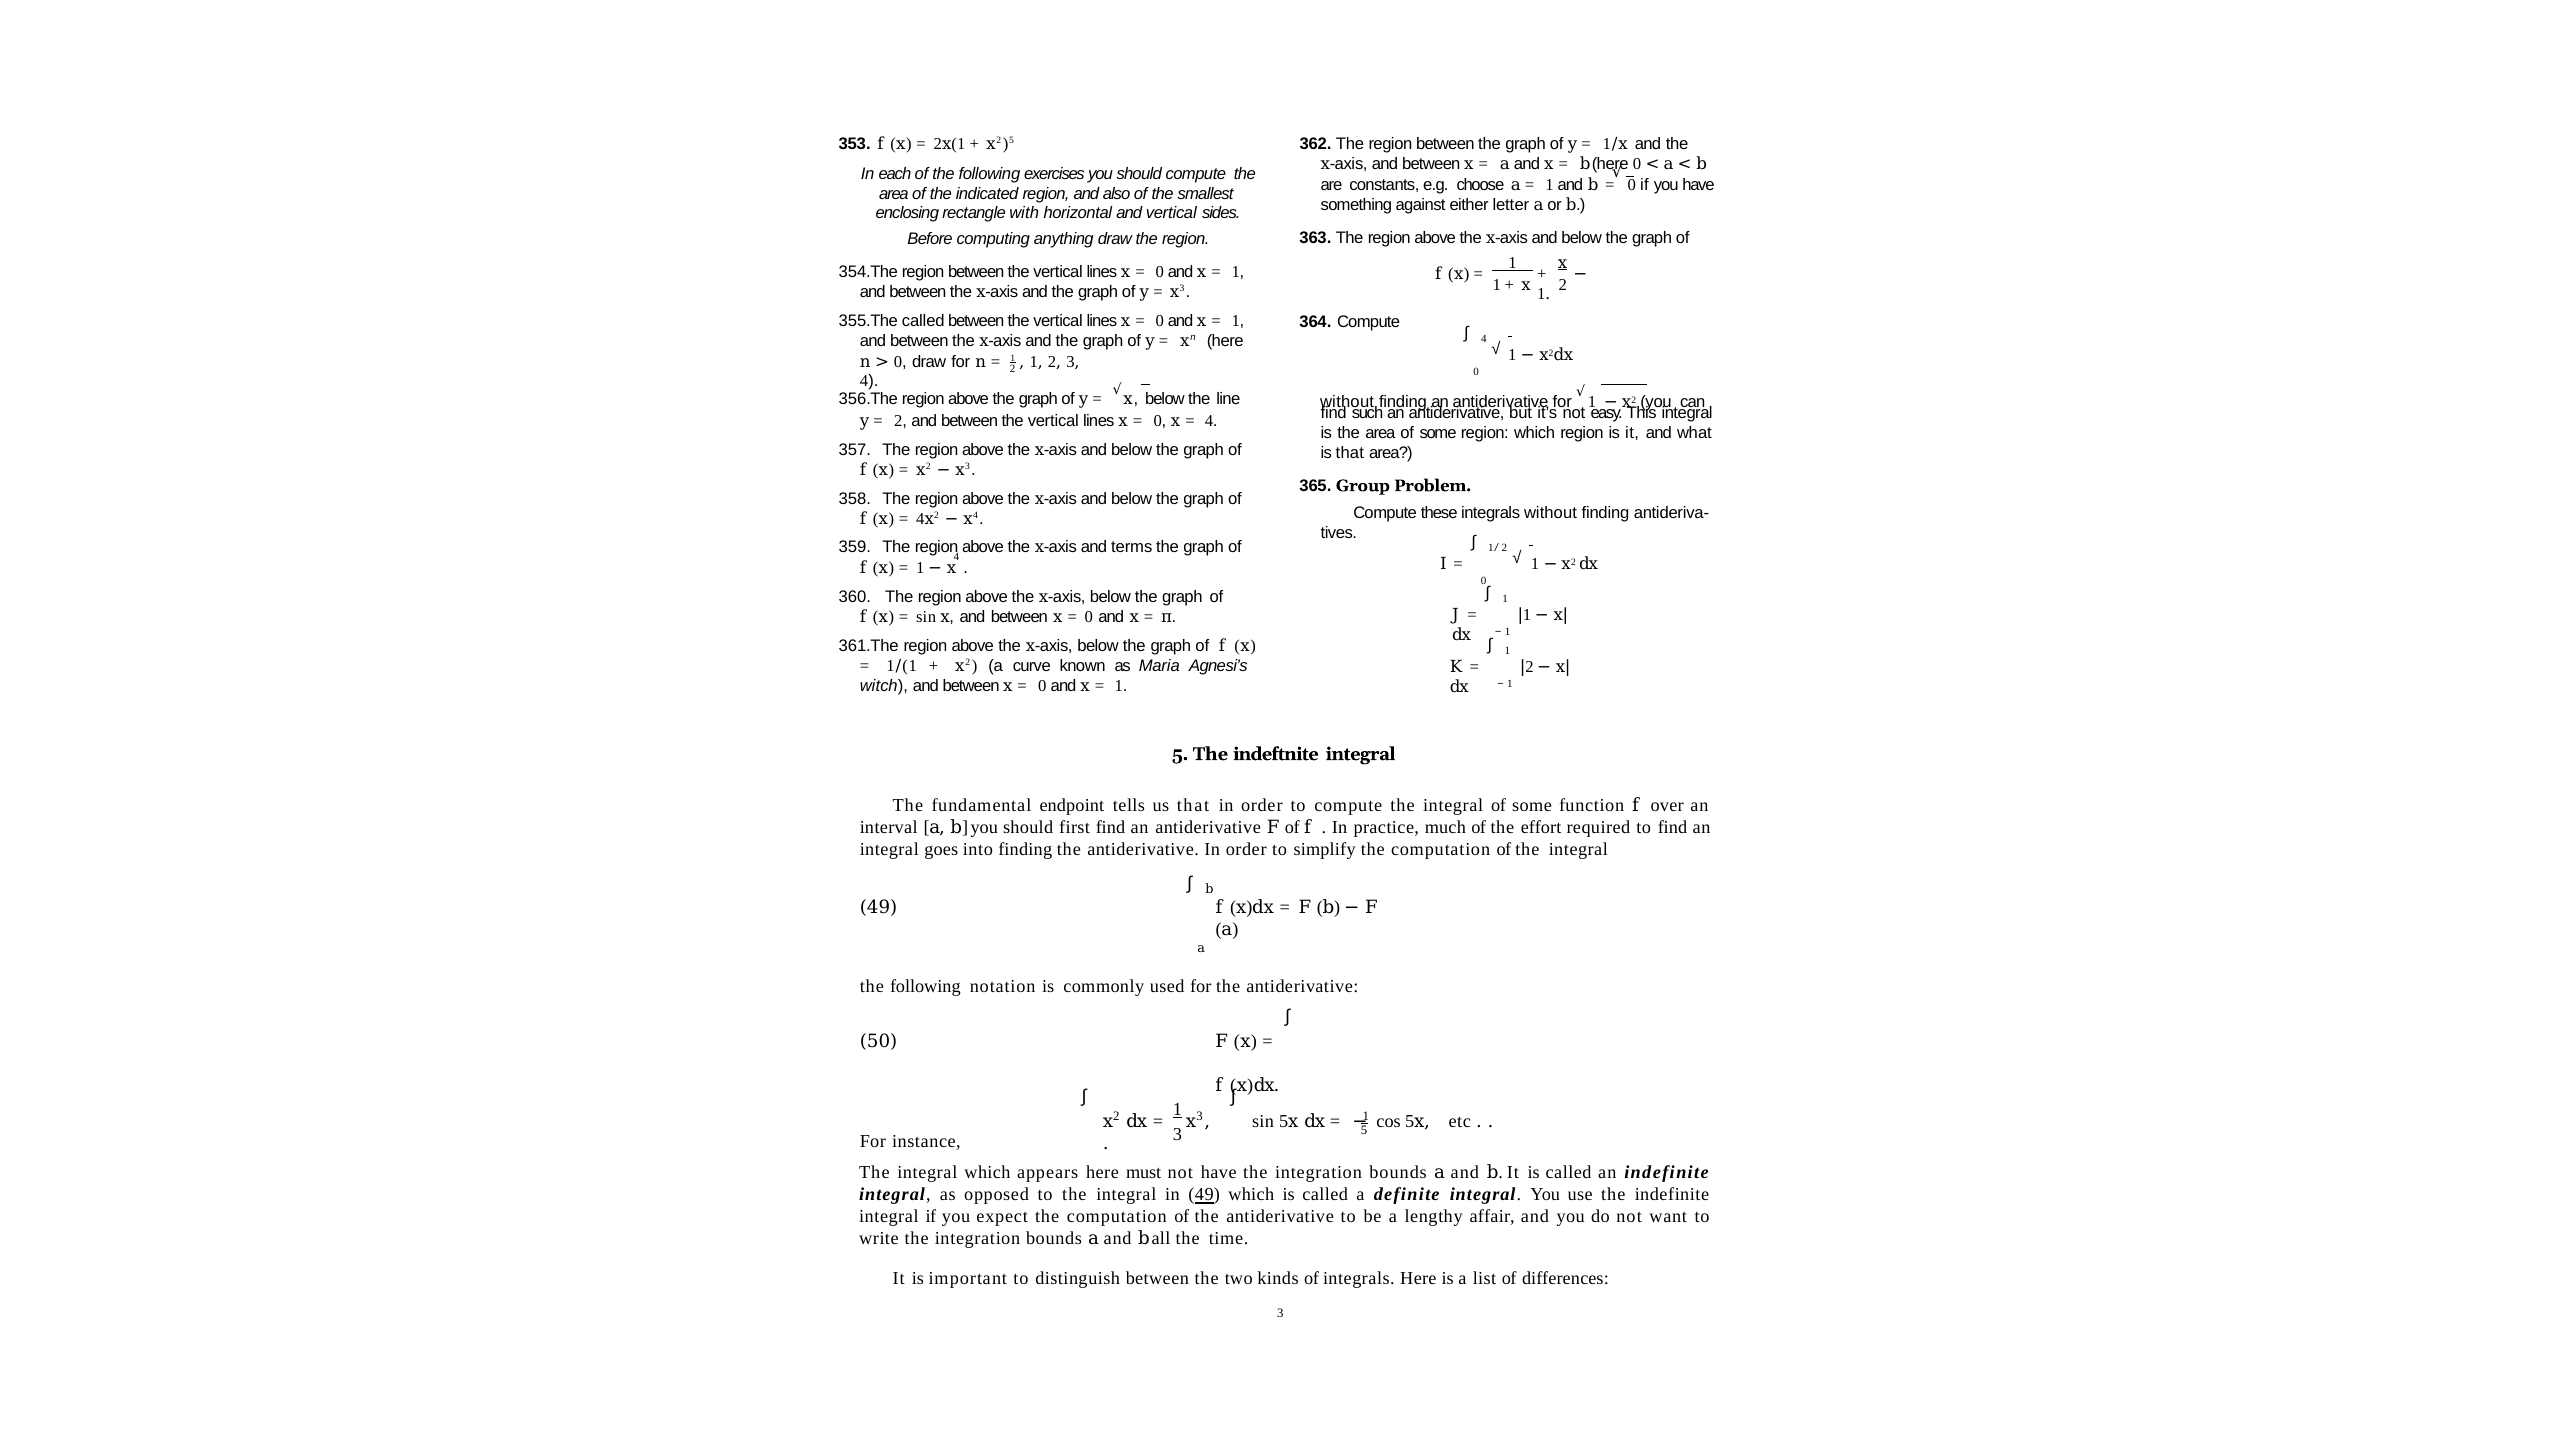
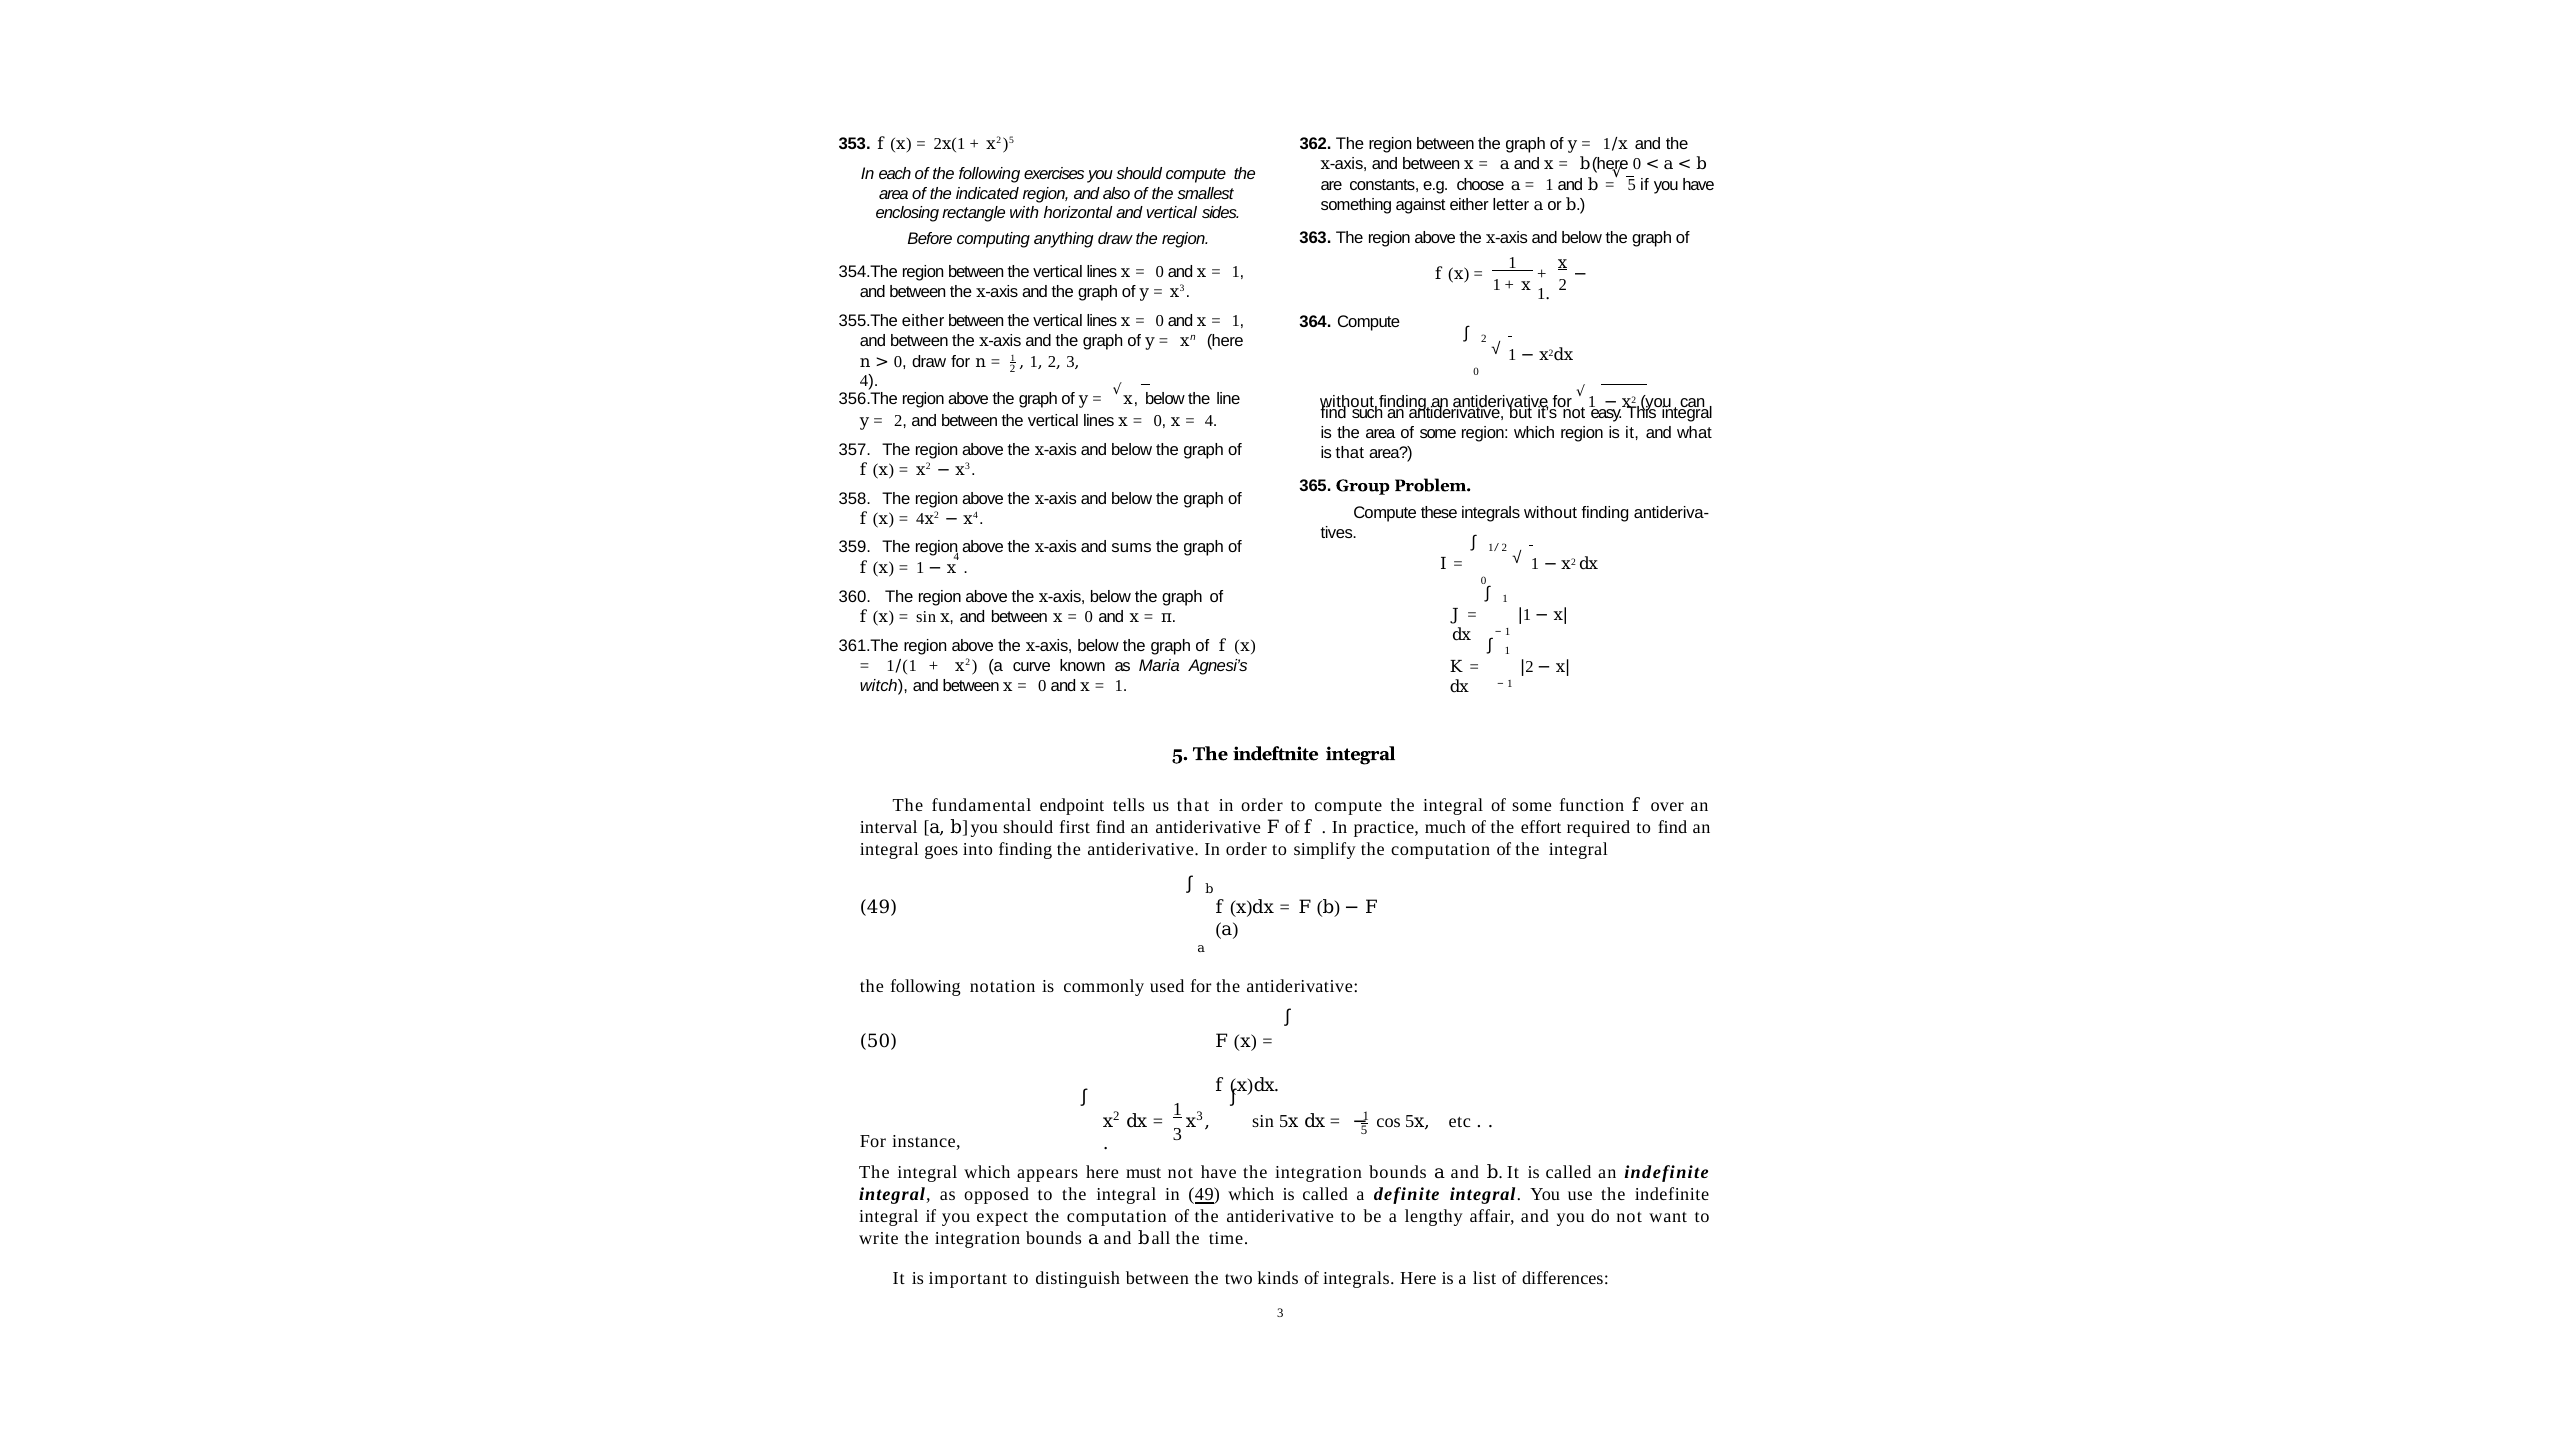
0: 0 -> 5 (1632, 185)
called: called -> either (923, 321)
4: 4 -> 2 (1484, 339)
terms: terms -> sums (1132, 547)
